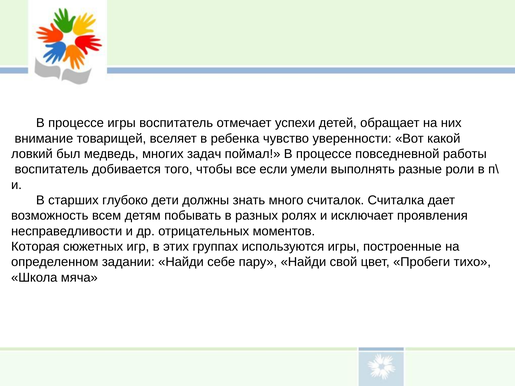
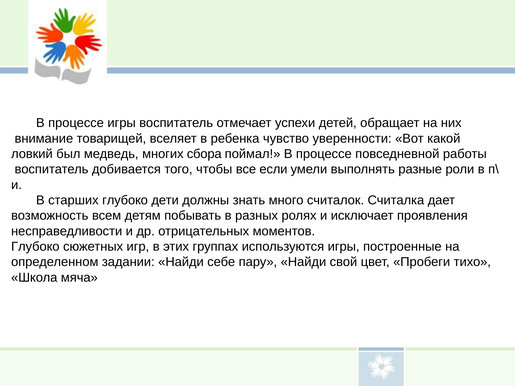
задач: задач -> сбора (204, 154)
Которая: Которая -> Глубоко (35, 247)
